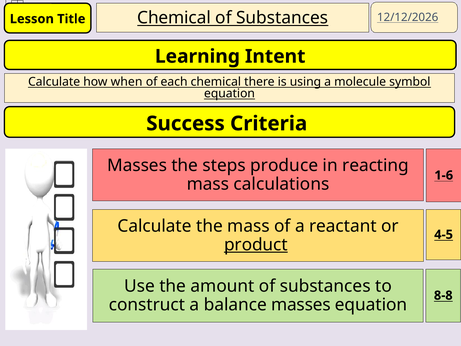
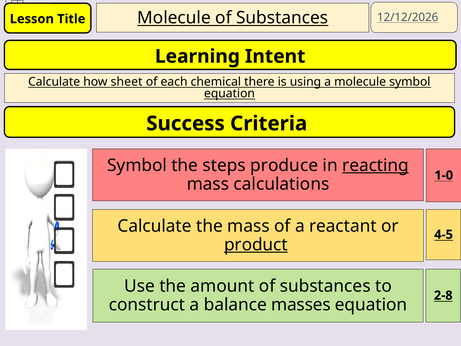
Chemical: Chemical -> Molecule (174, 18)
when: when -> sheet (127, 82)
Masses: Masses -> Symbol (137, 165)
reacting underline: none -> present (376, 165)
1-6: 1-6 -> 1-0 (444, 175)
8-8: 8-8 -> 2-8 (443, 295)
